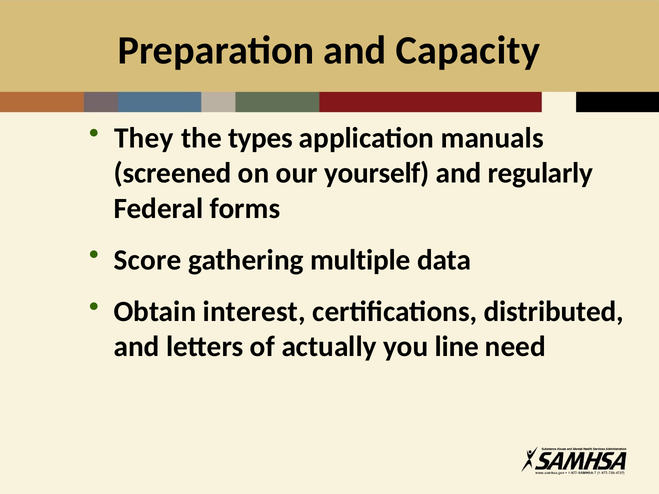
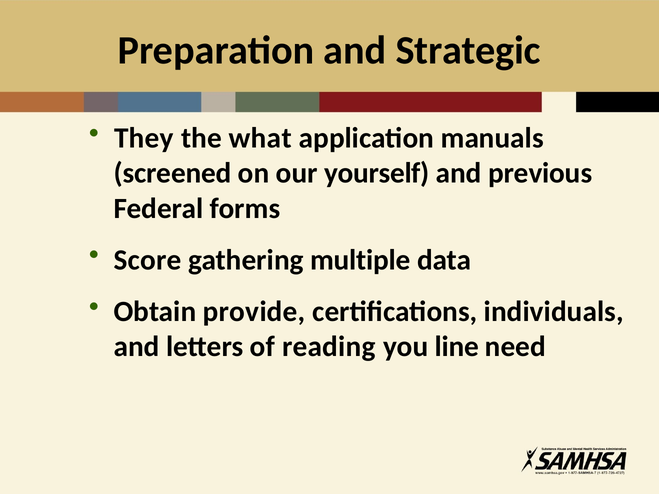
Capacity: Capacity -> Strategic (468, 51)
types: types -> what (260, 138)
regularly: regularly -> previous (540, 173)
interest: interest -> provide (254, 312)
distributed: distributed -> individuals (554, 312)
actually: actually -> reading (329, 347)
